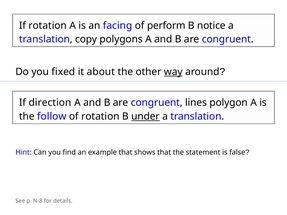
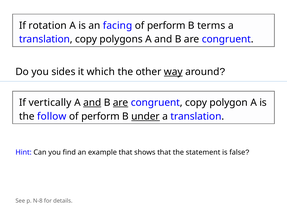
notice: notice -> terms (211, 26)
fixed: fixed -> sides (63, 72)
about: about -> which (101, 72)
direction: direction -> vertically (50, 103)
and underline: none -> present (92, 103)
are underline: none -> present (121, 103)
congruent lines: lines -> copy (196, 103)
rotation: rotation -> perform (100, 116)
